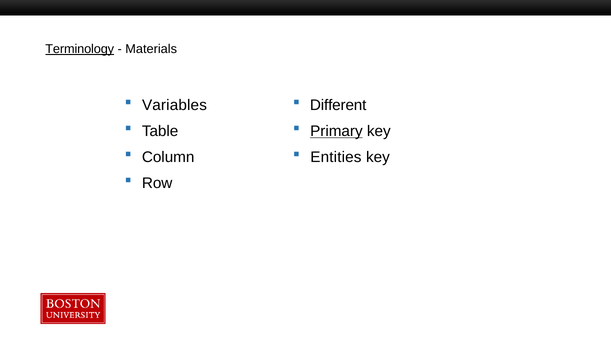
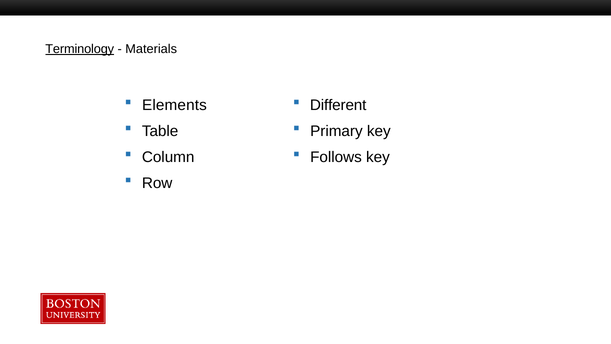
Variables: Variables -> Elements (174, 105)
Primary underline: present -> none (336, 131)
Entities: Entities -> Follows (336, 157)
